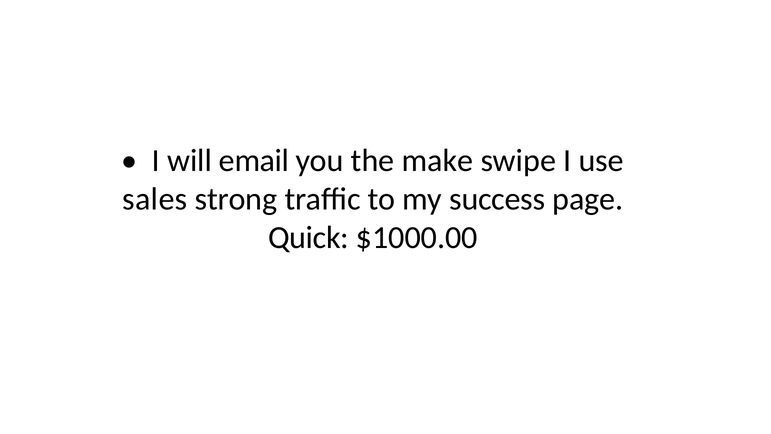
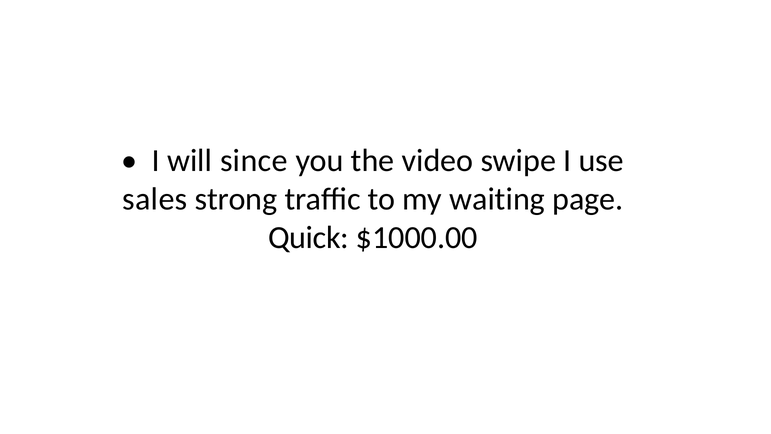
email: email -> since (254, 160)
make: make -> video (437, 160)
success: success -> waiting (497, 199)
